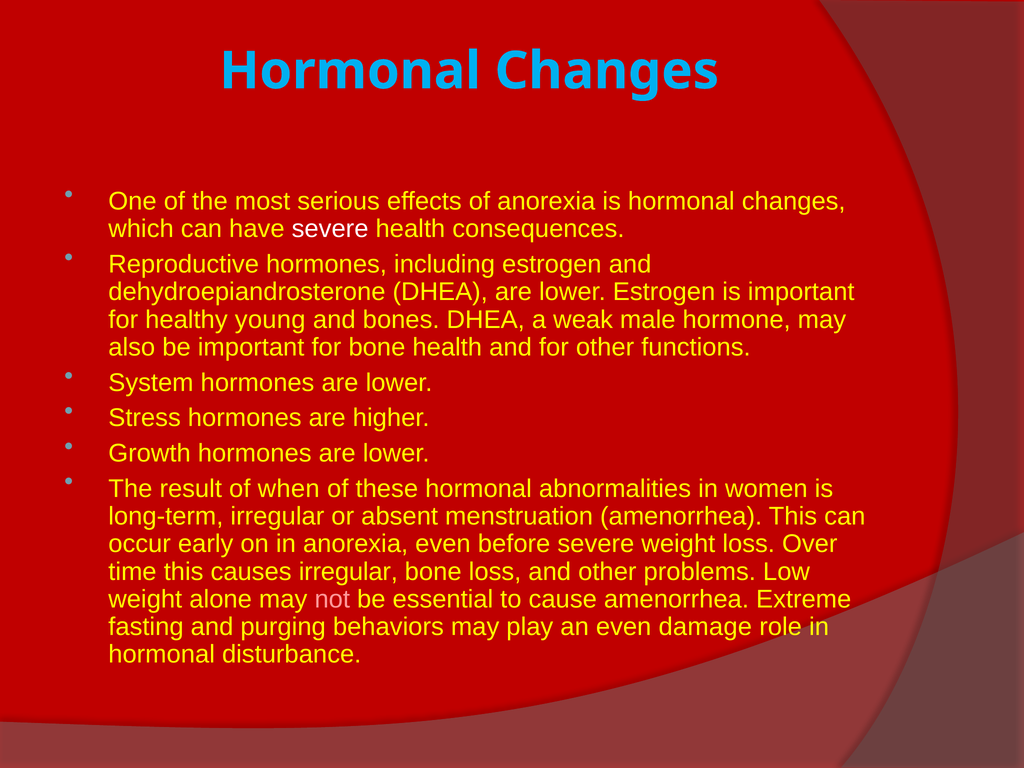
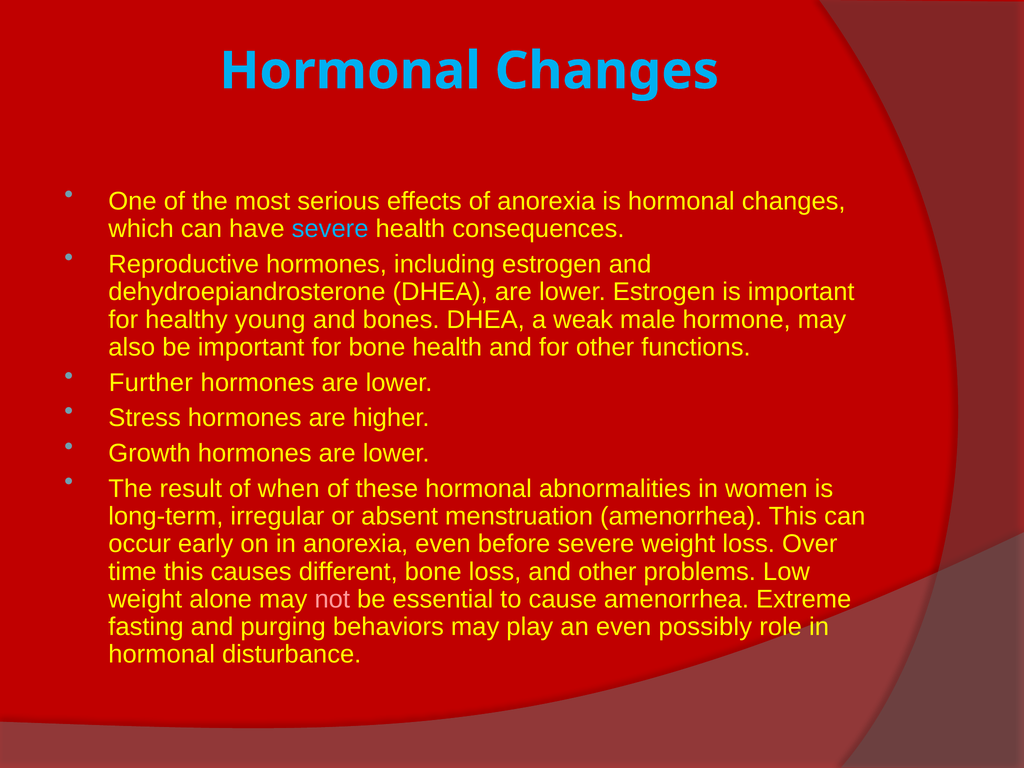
severe colour: white -> light blue (330, 229)
System: System -> Further (151, 383)
causes irregular: irregular -> different (348, 572)
damage: damage -> possibly (705, 627)
